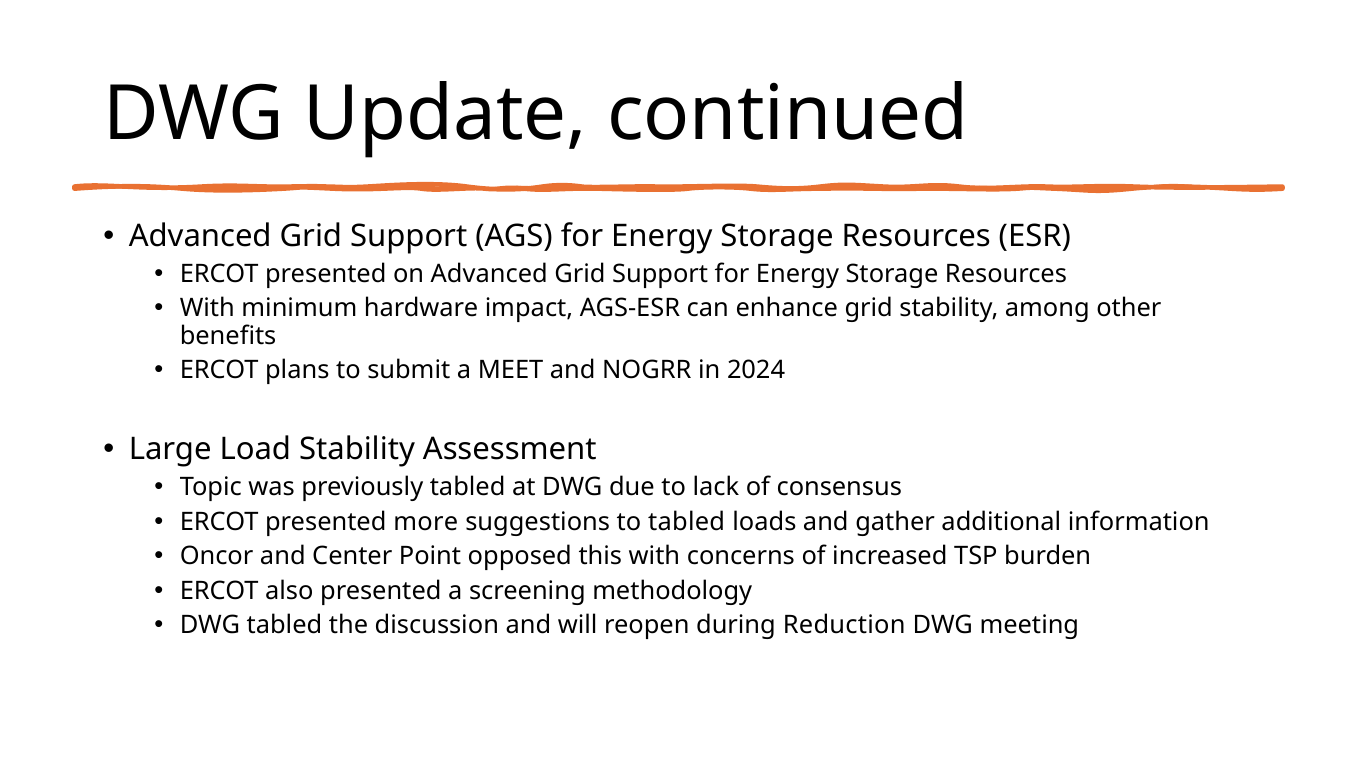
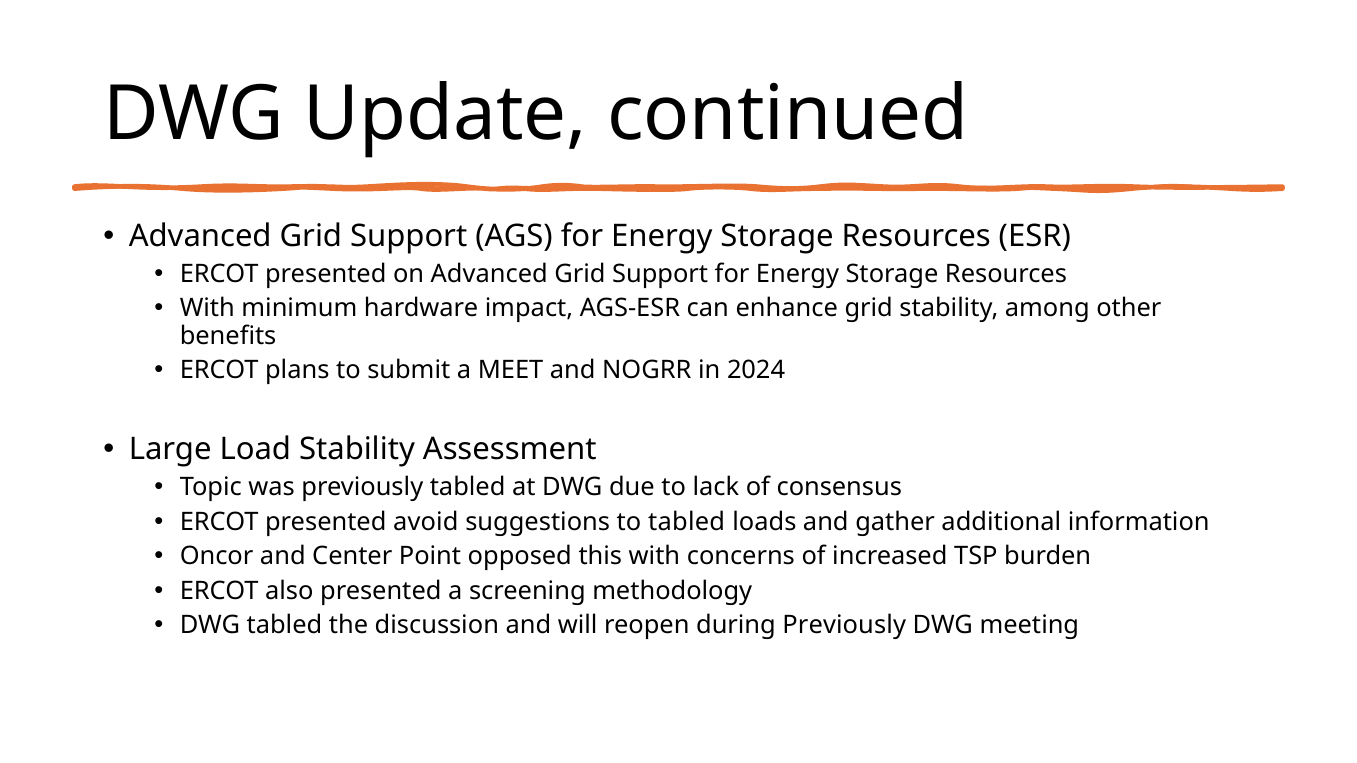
more: more -> avoid (426, 522)
during Reduction: Reduction -> Previously (844, 625)
